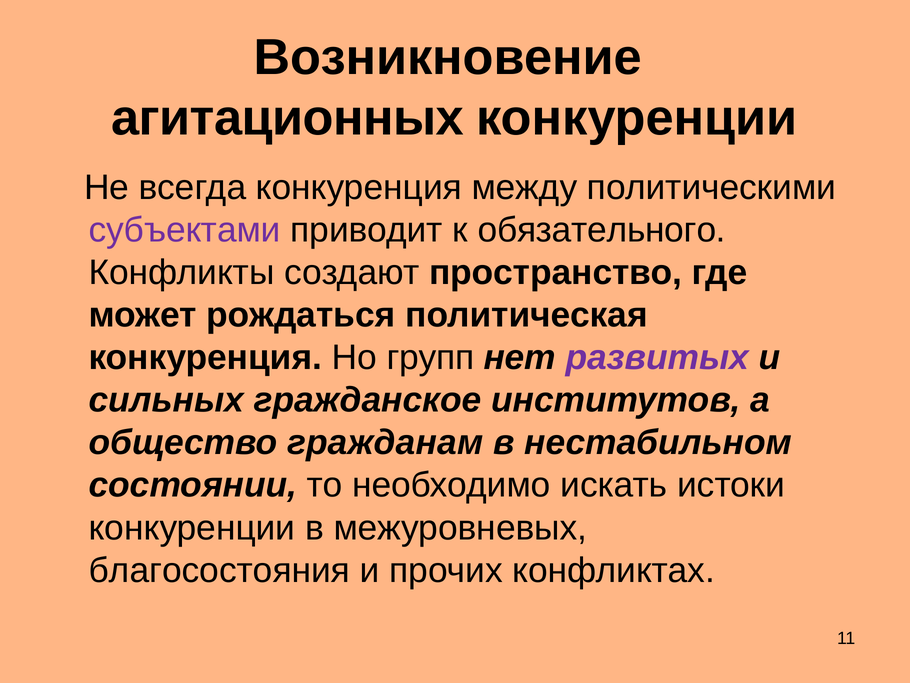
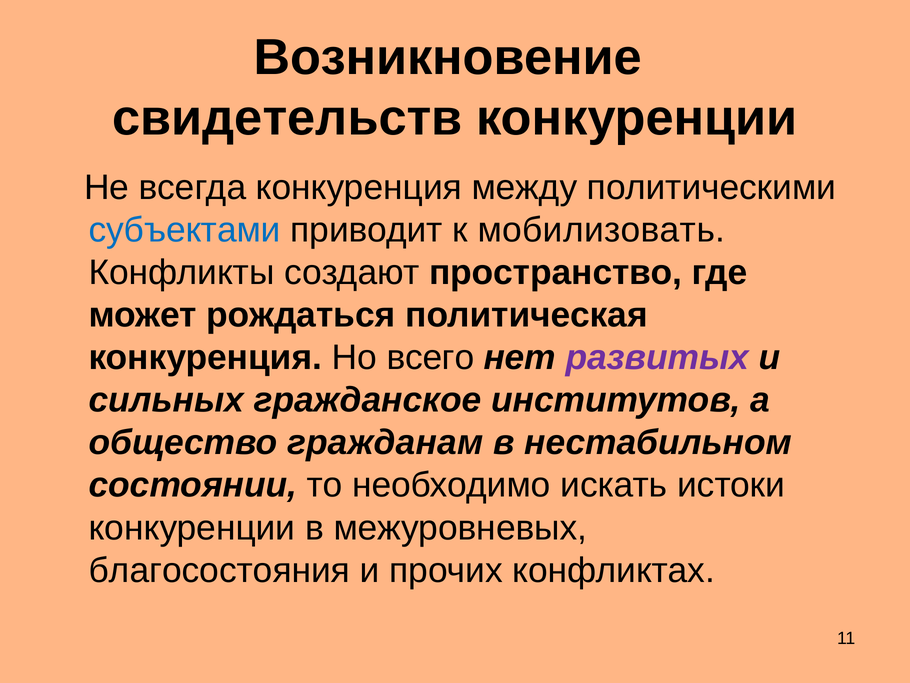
агитационных: агитационных -> свидетельств (287, 118)
субъектами colour: purple -> blue (185, 230)
обязательного: обязательного -> мобилизовать (601, 230)
групп: групп -> всего (430, 357)
